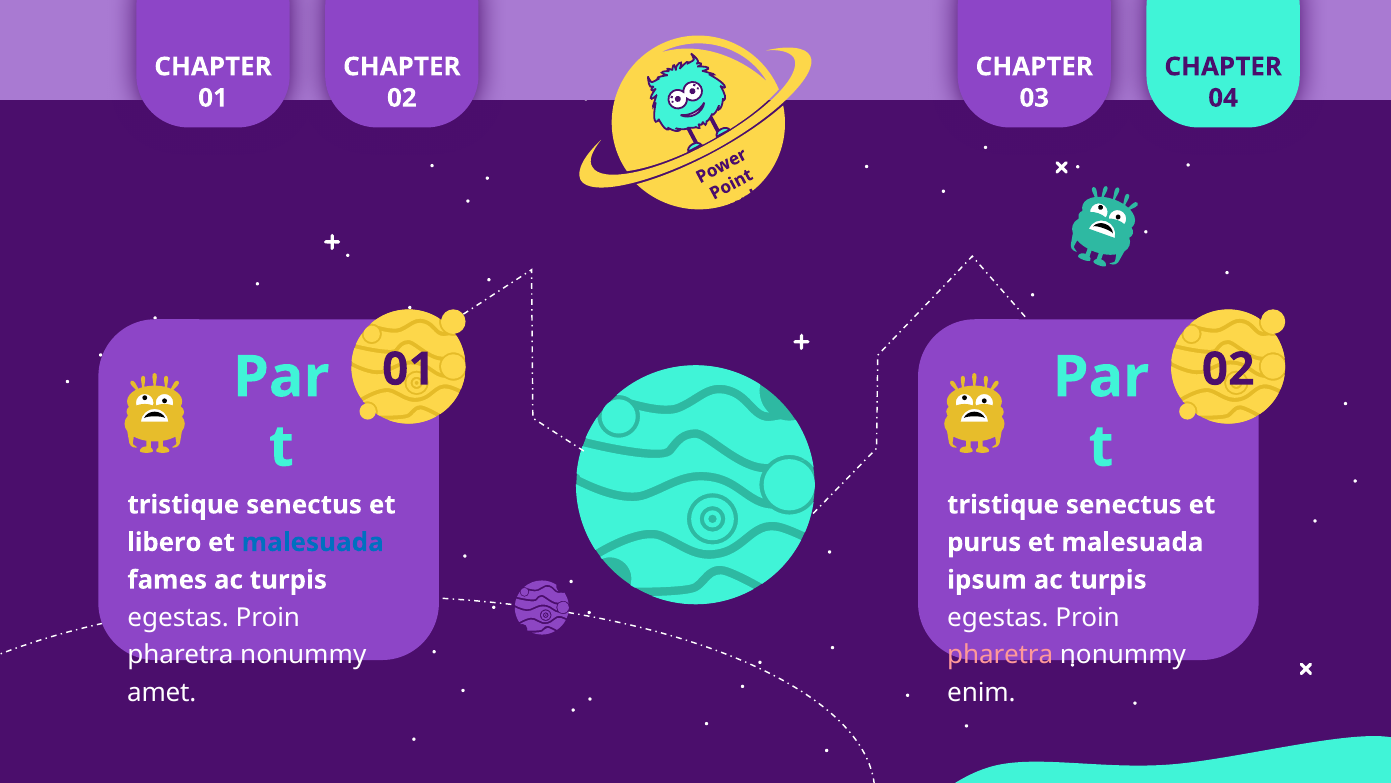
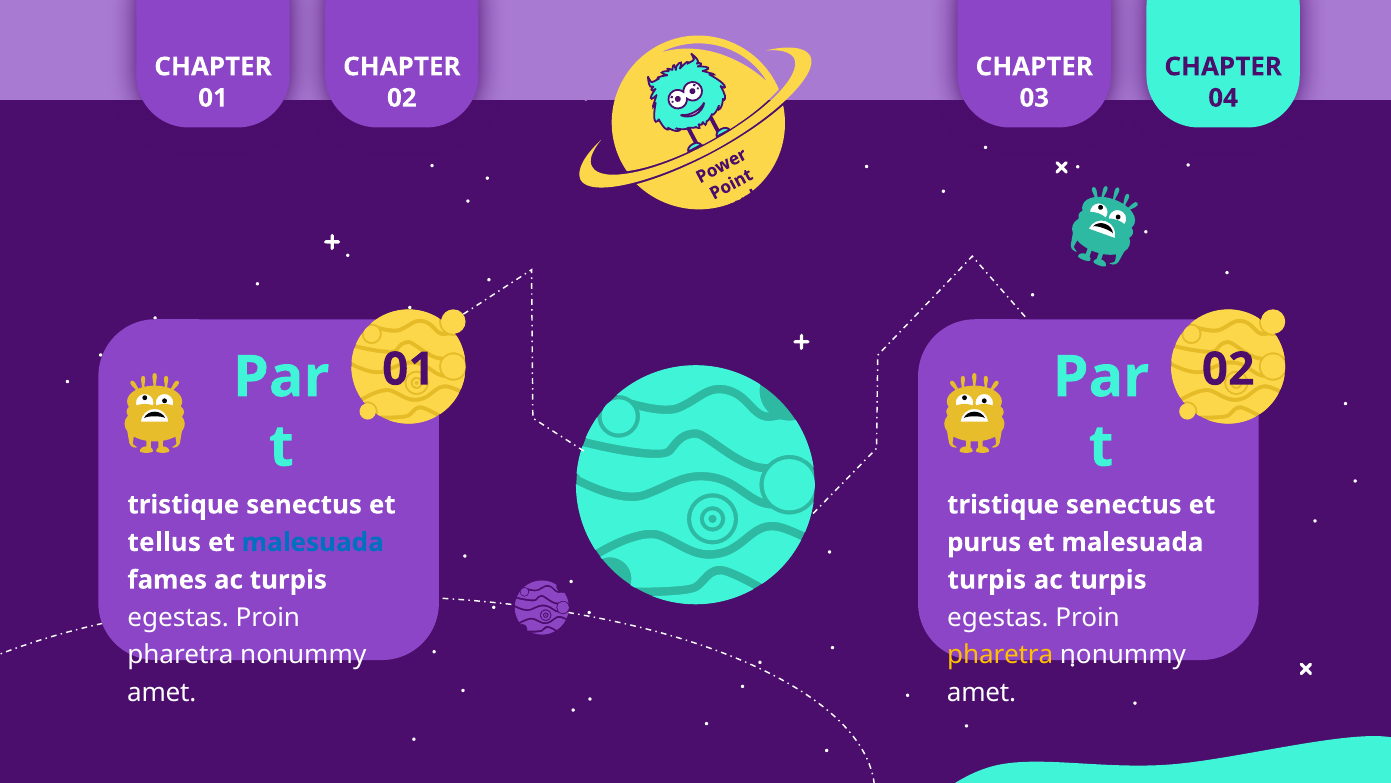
libero: libero -> tellus (164, 542)
ipsum: ipsum -> turpis (987, 580)
pharetra colour: pink -> yellow (1000, 655)
enim: enim -> amet (981, 692)
